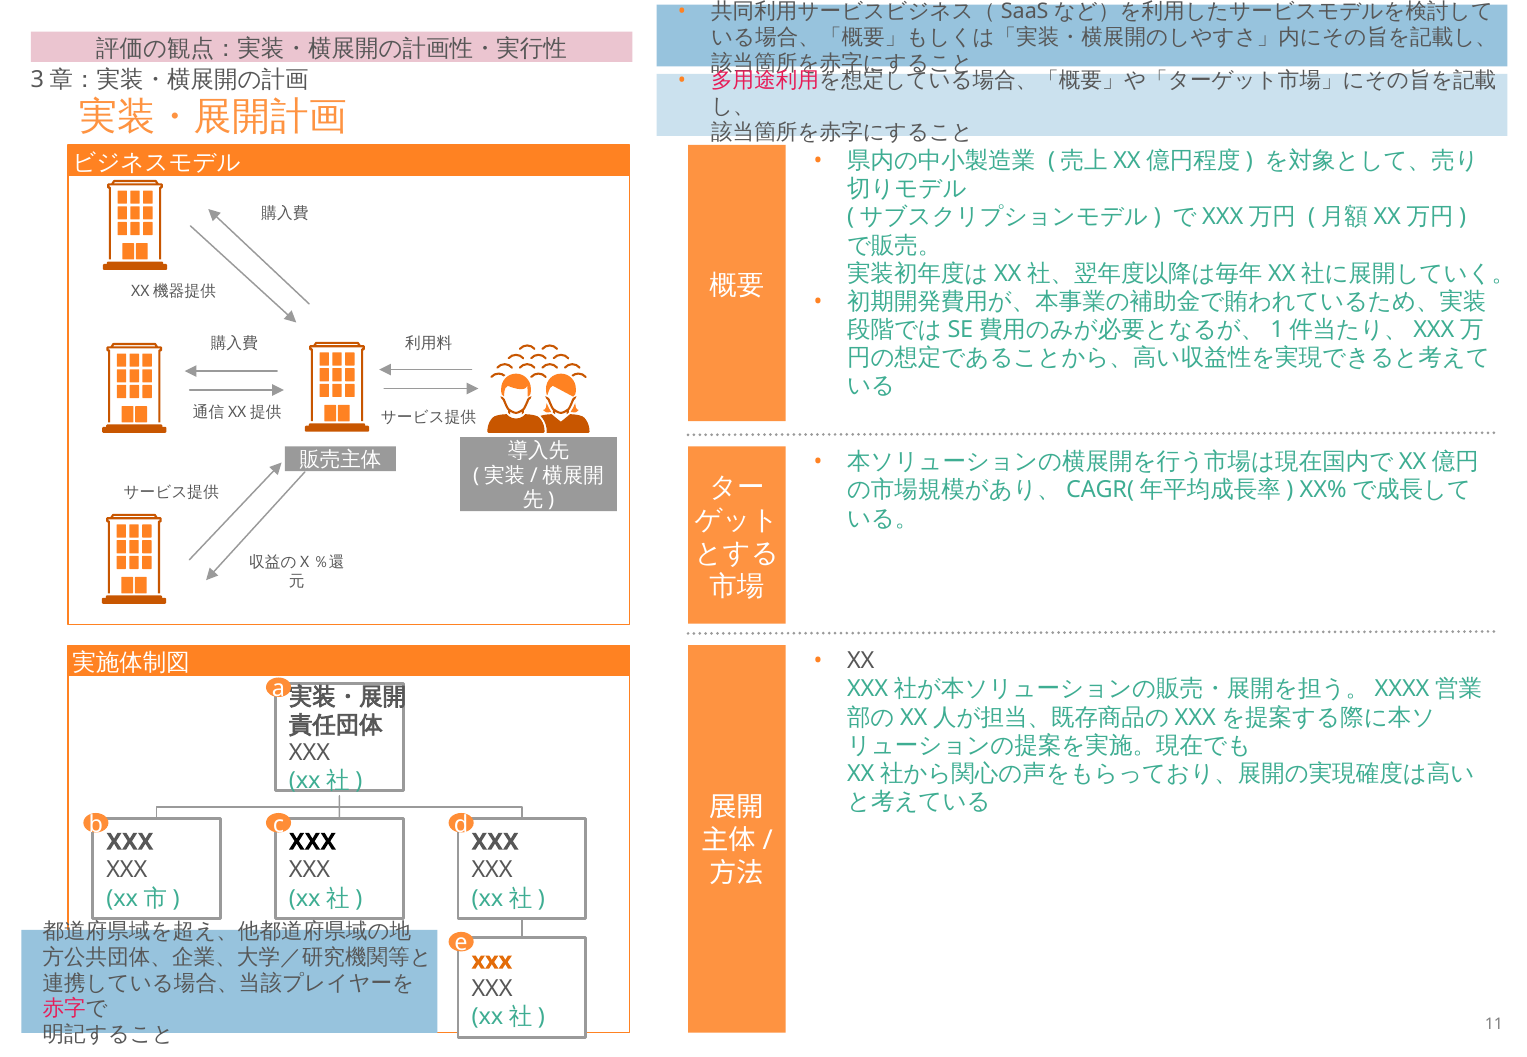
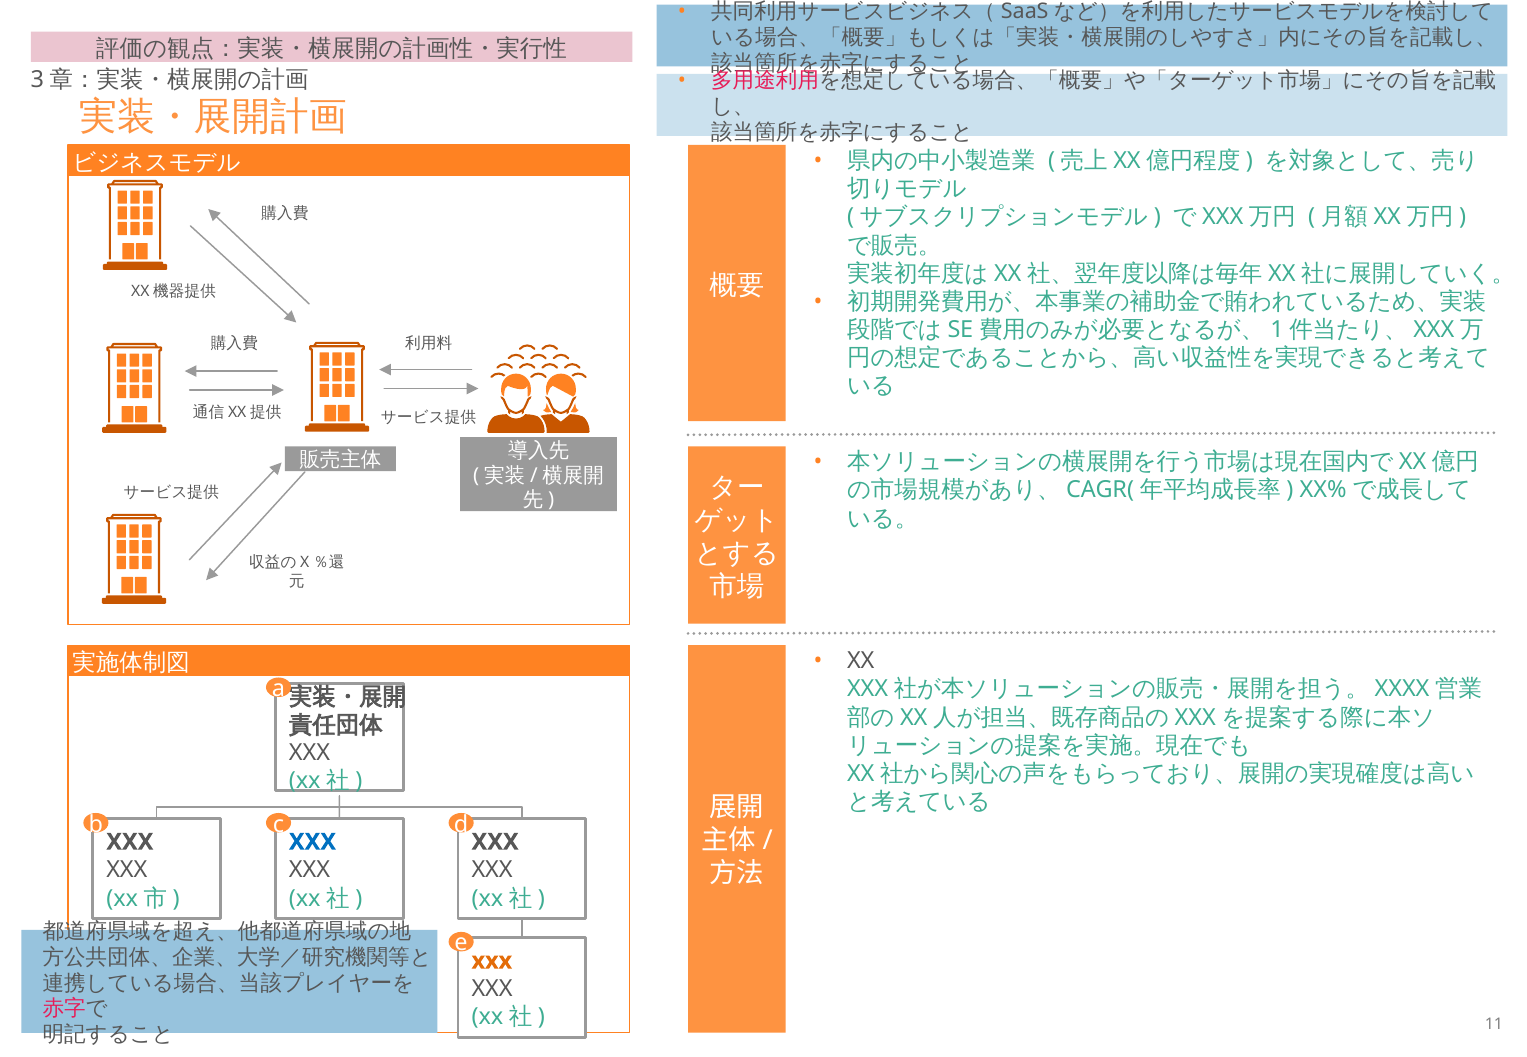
XXX colour: black -> blue (312, 842)
